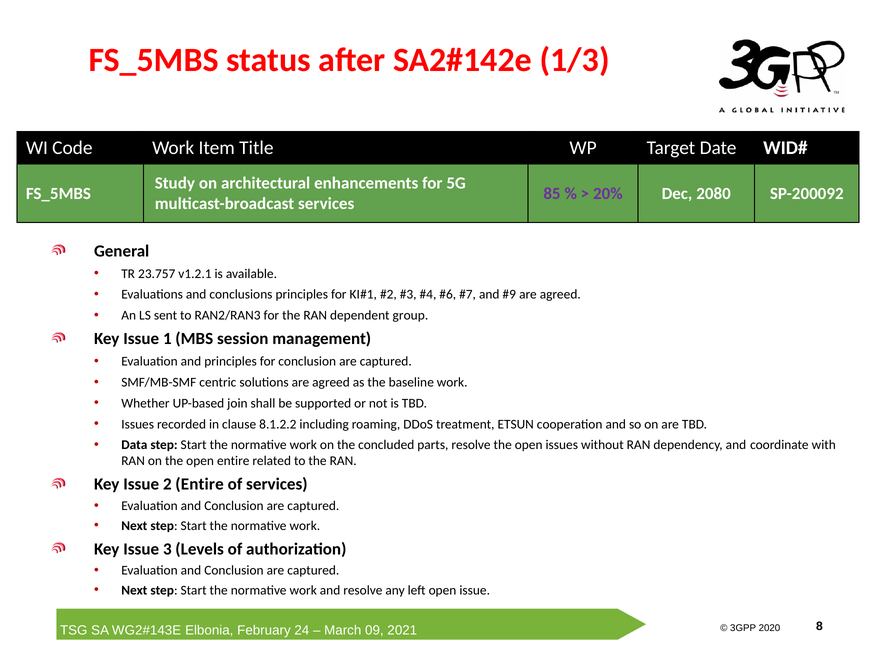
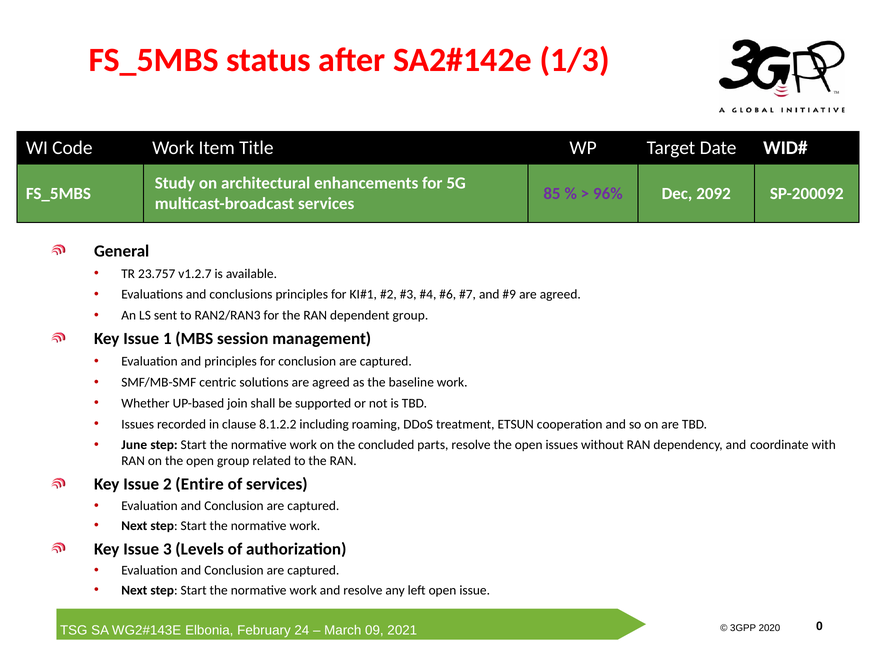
20%: 20% -> 96% (608, 194)
2080: 2080 -> 2092 (714, 194)
v1.2.1: v1.2.1 -> v1.2.7 (195, 274)
Data: Data -> June (134, 445)
open entire: entire -> group (233, 461)
8: 8 -> 0 (819, 627)
